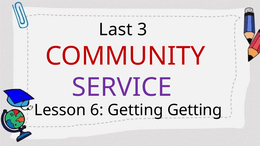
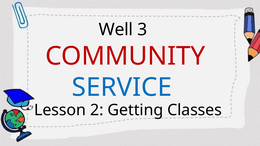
Last: Last -> Well (116, 30)
SERVICE colour: purple -> blue (122, 87)
6: 6 -> 2 (97, 110)
Getting Getting: Getting -> Classes (195, 110)
